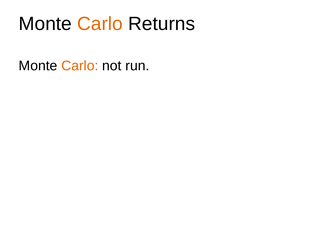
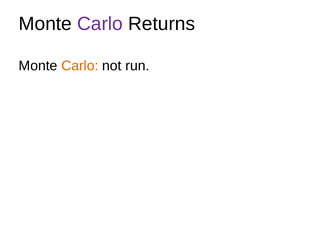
Carlo colour: orange -> purple (100, 24)
